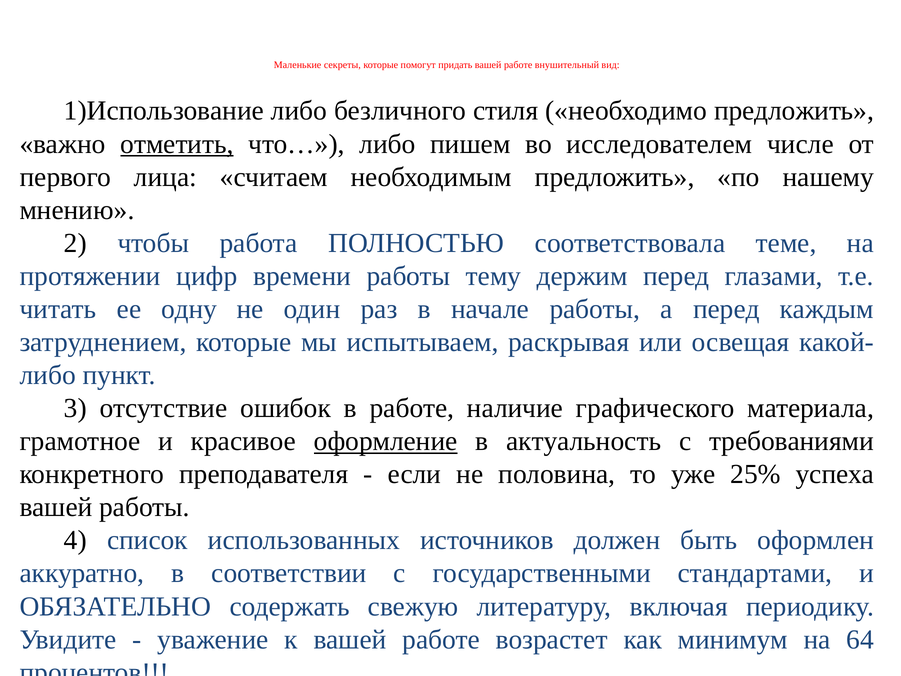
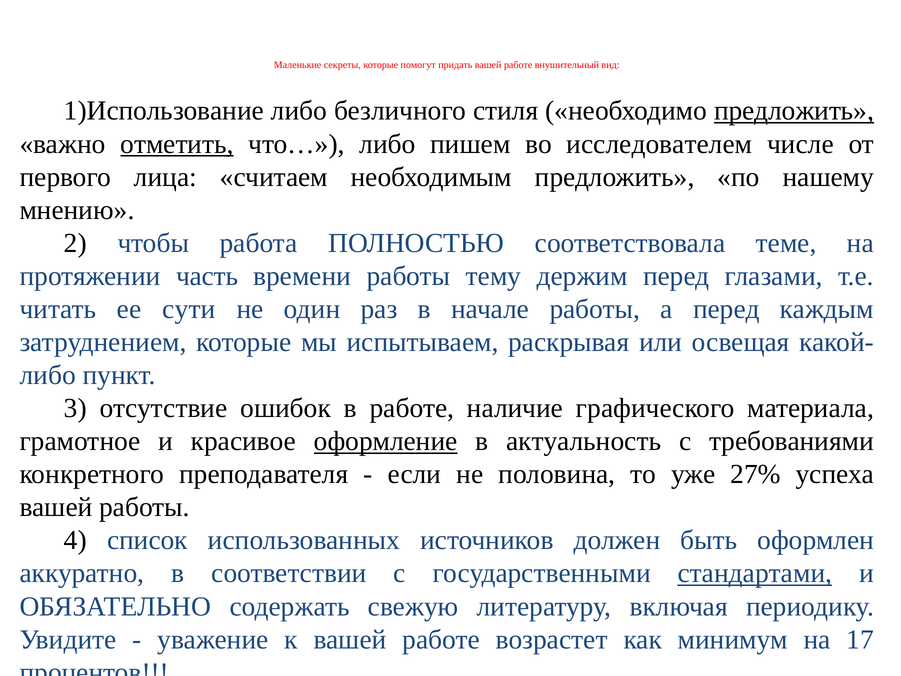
предложить underline: none -> present (794, 111)
цифр: цифр -> часть (207, 276)
одну: одну -> сути (189, 309)
25%: 25% -> 27% (756, 474)
стандартами underline: none -> present (755, 573)
64: 64 -> 17 (860, 639)
